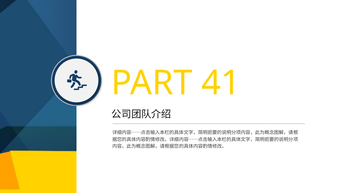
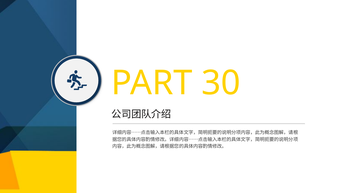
41: 41 -> 30 (221, 83)
